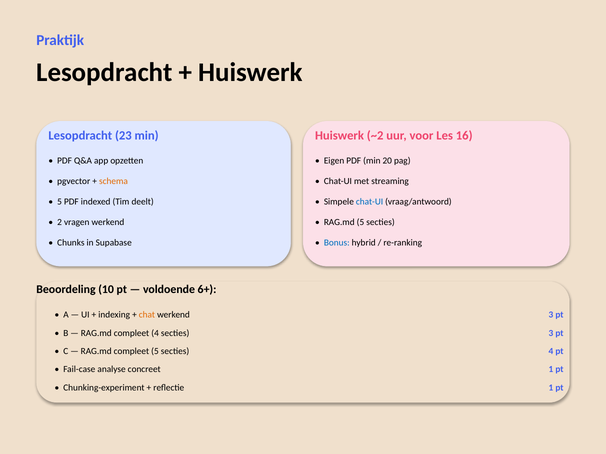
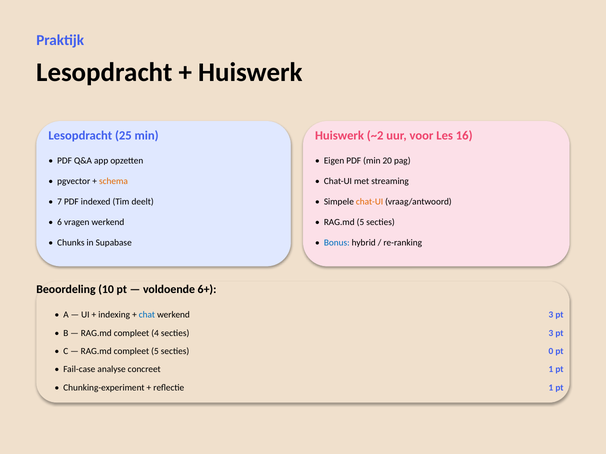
23: 23 -> 25 (123, 136)
5: 5 -> 7 (60, 202)
chat-UI colour: blue -> orange (370, 202)
2: 2 -> 6 (60, 223)
chat colour: orange -> blue (147, 315)
secties 4: 4 -> 0 (551, 352)
